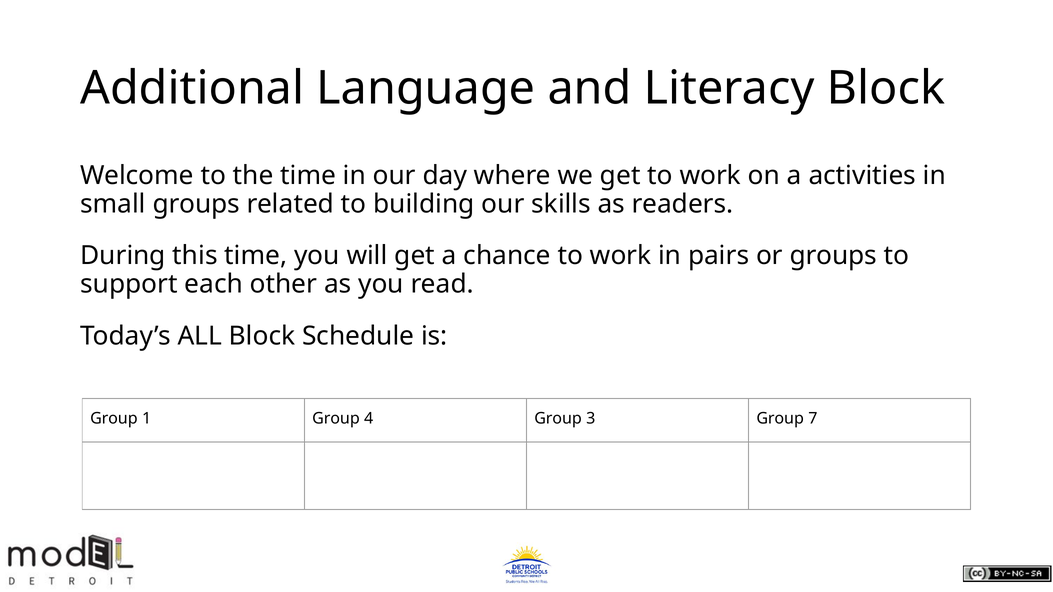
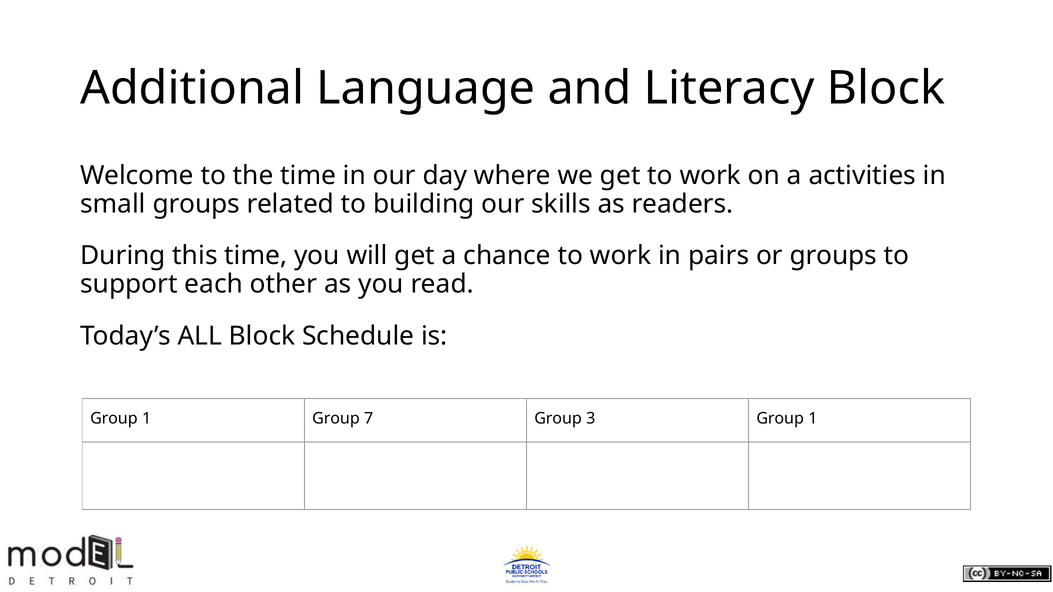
4: 4 -> 7 (369, 419)
3 Group 7: 7 -> 1 (813, 419)
